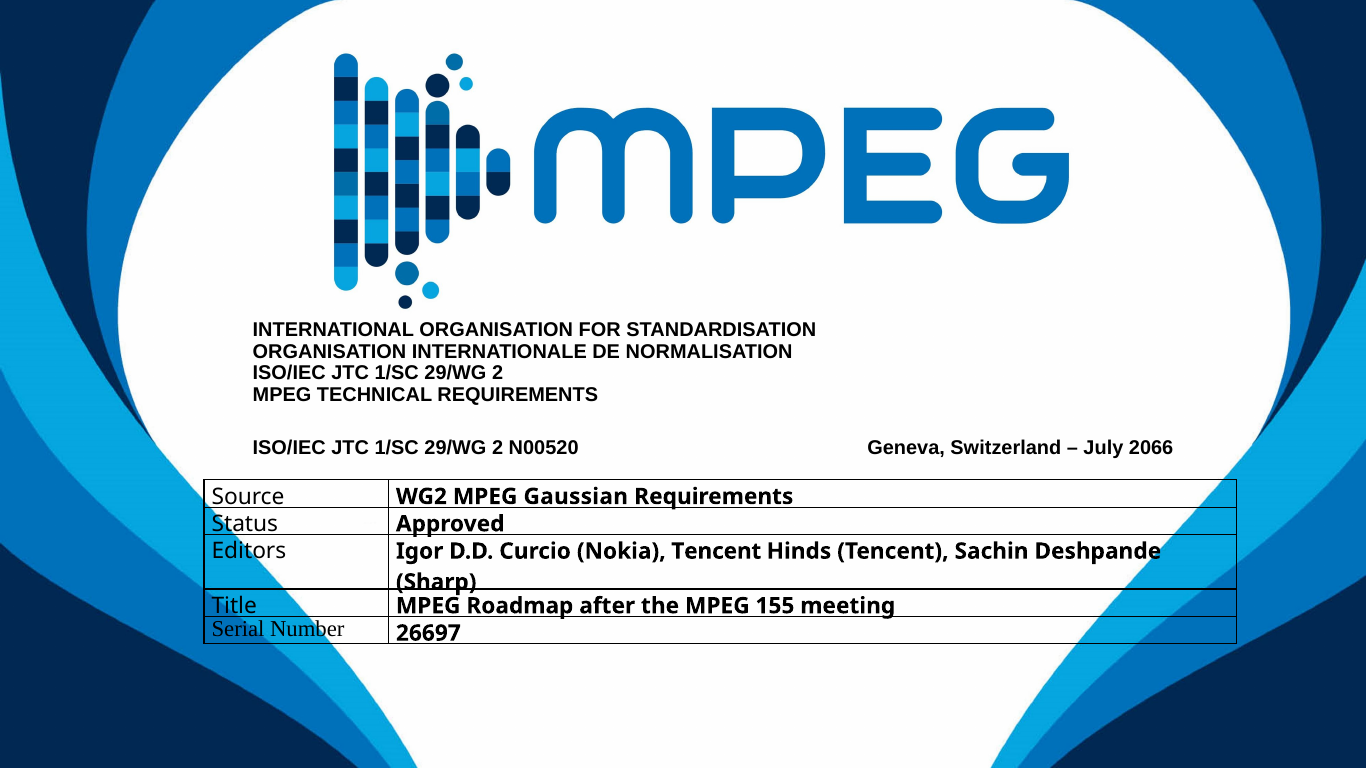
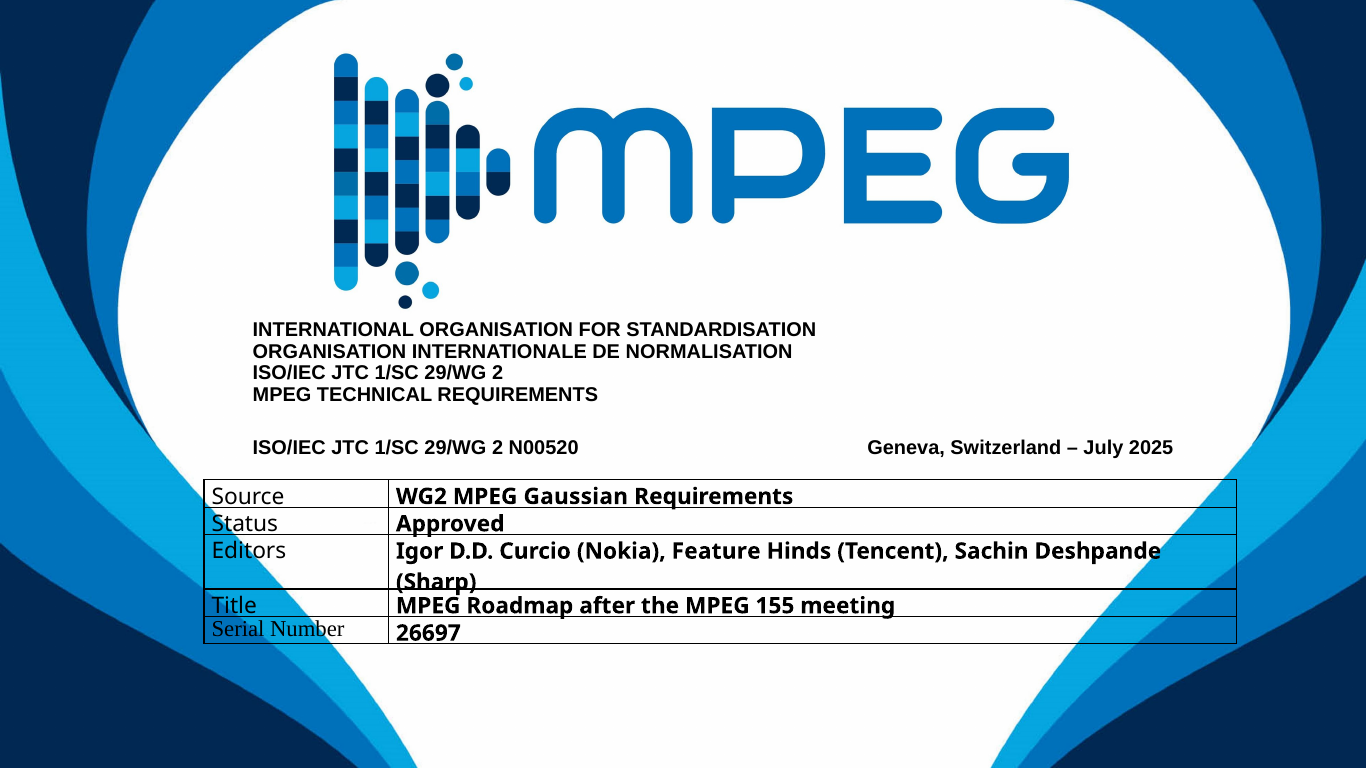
2066: 2066 -> 2025 (1151, 448)
Nokia Tencent: Tencent -> Feature (716, 551)
